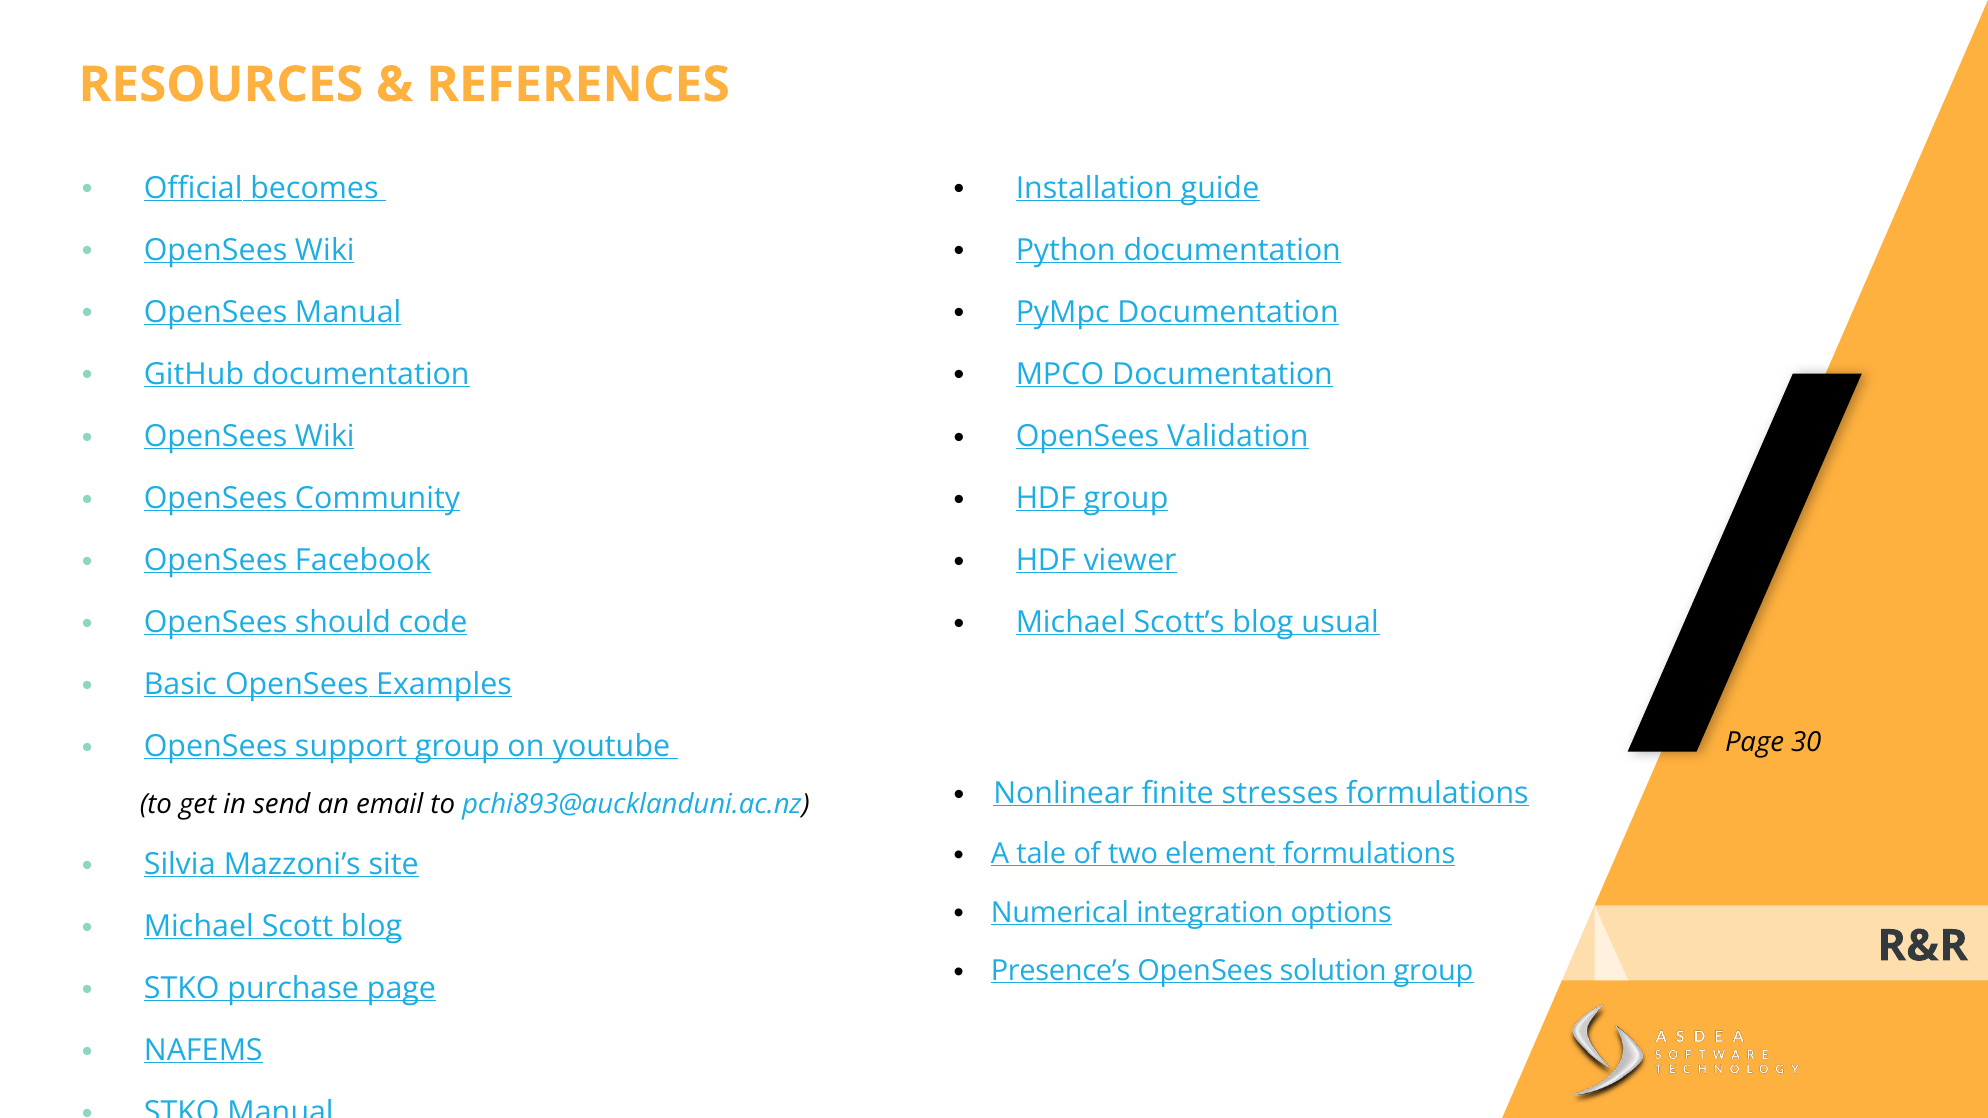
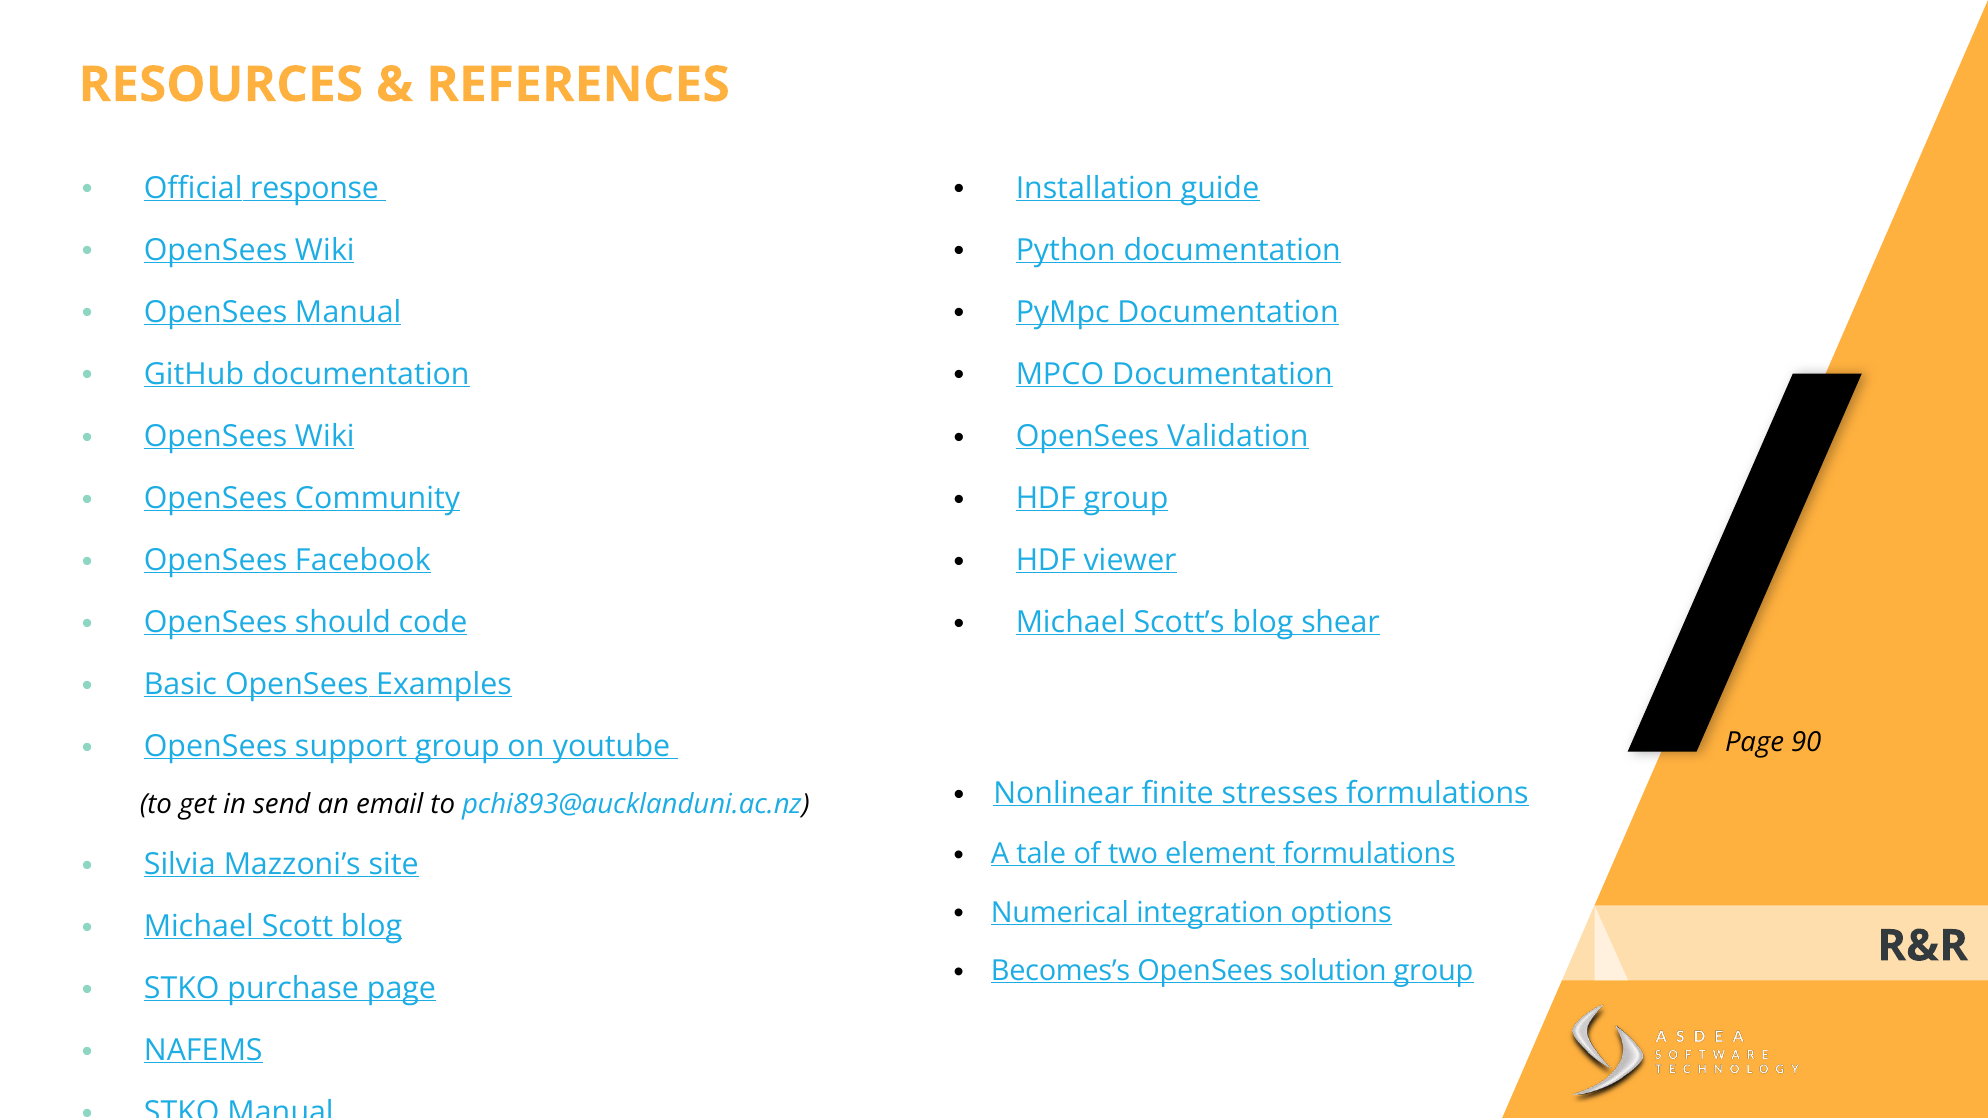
becomes: becomes -> response (315, 188)
usual: usual -> shear (1340, 623)
30: 30 -> 90 (1806, 742)
Presence’s: Presence’s -> Becomes’s (1061, 972)
